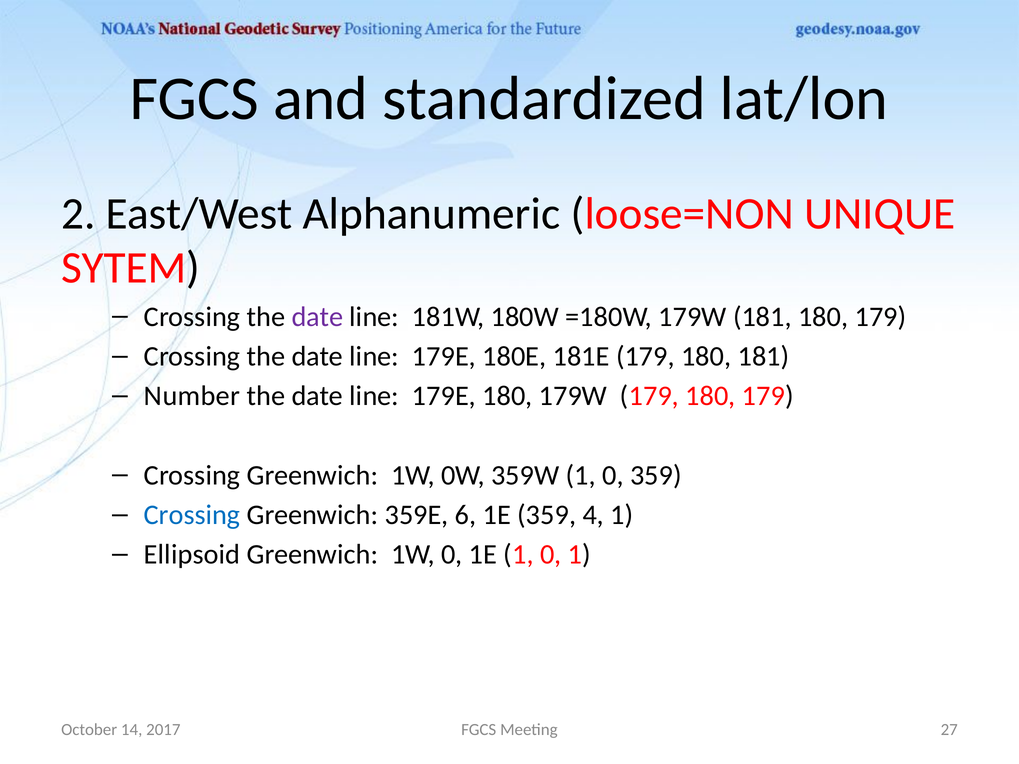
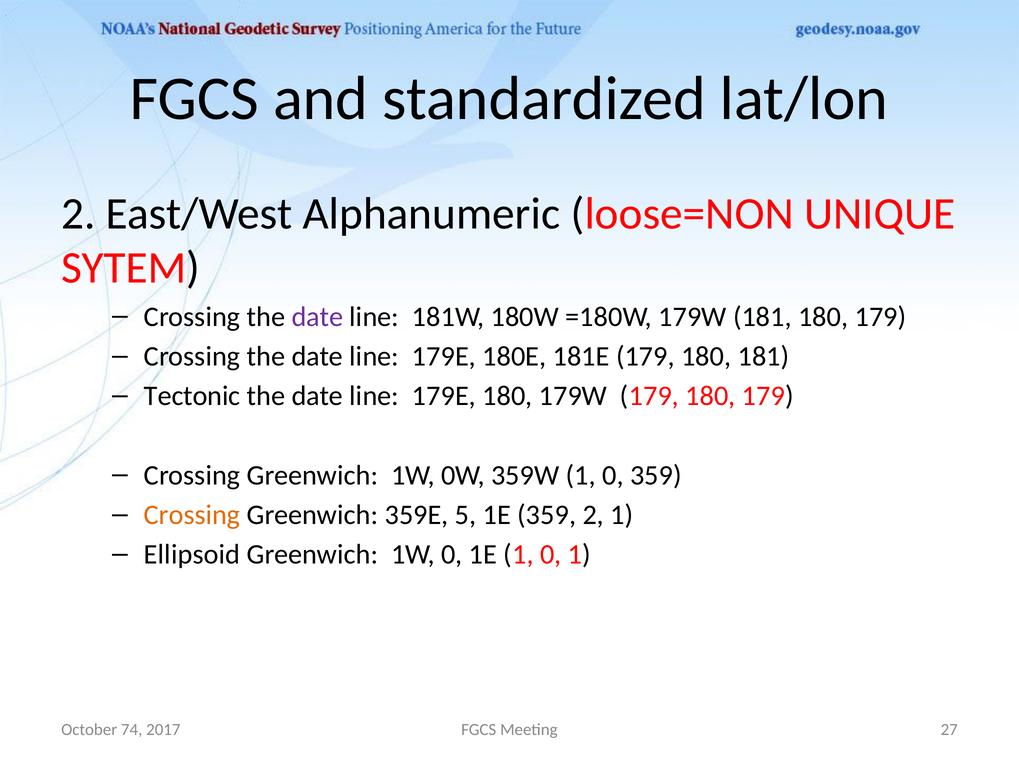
Number: Number -> Tectonic (192, 396)
Crossing colour: blue -> orange (192, 515)
6: 6 -> 5 (466, 515)
359 4: 4 -> 2 (593, 515)
14: 14 -> 74 (132, 730)
